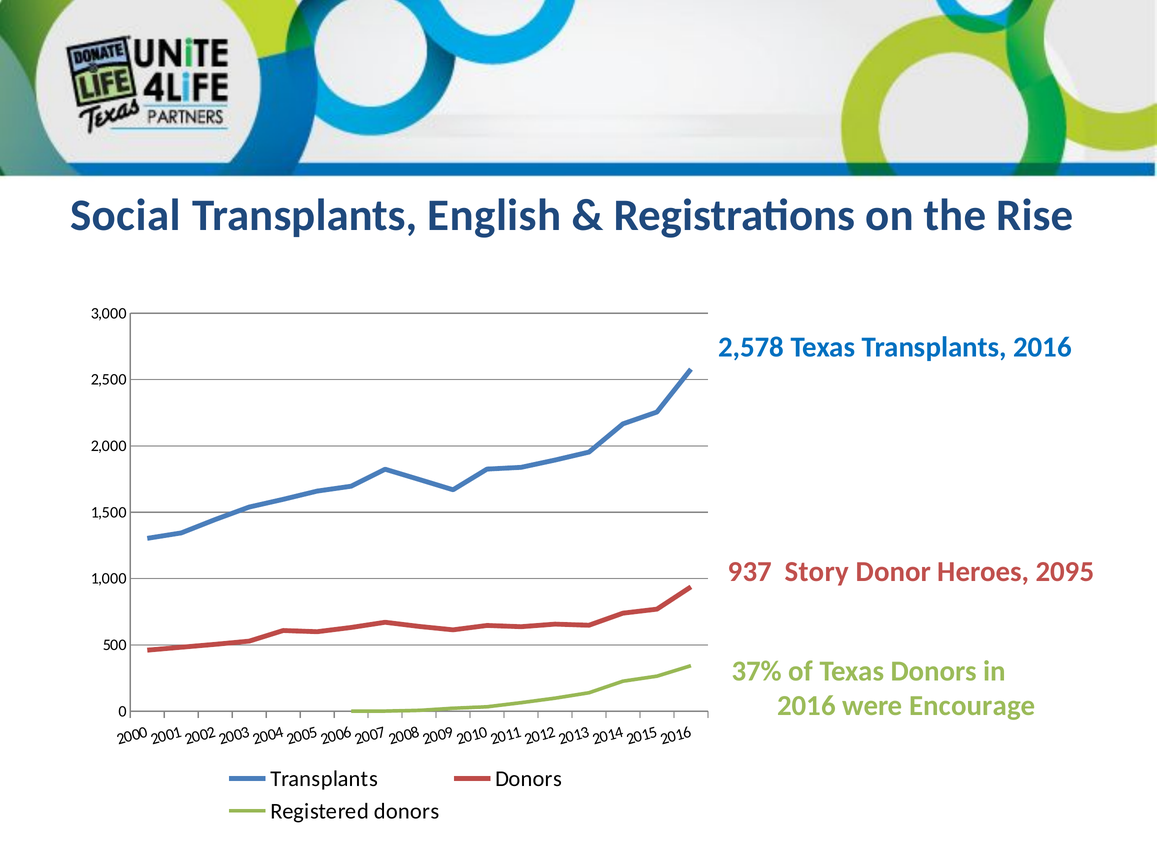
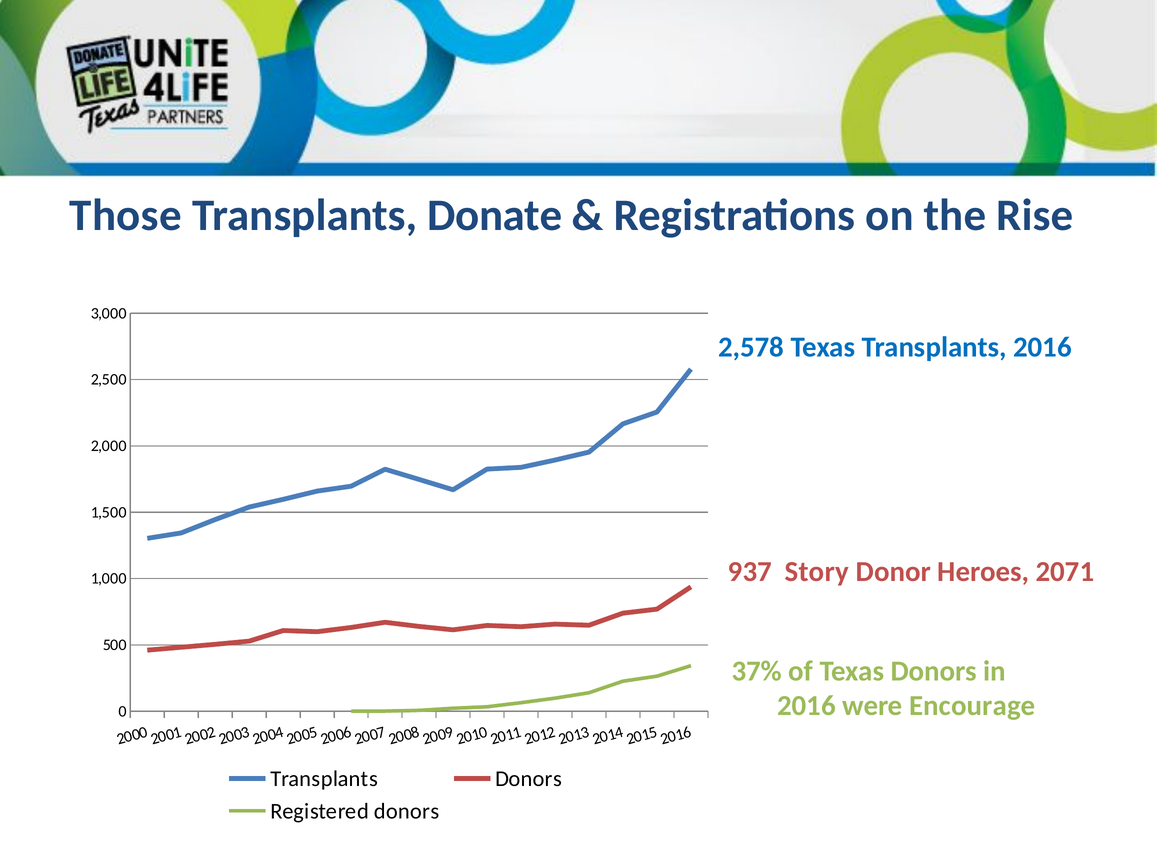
Social: Social -> Those (126, 215)
English: English -> Donate (495, 215)
2095: 2095 -> 2071 (1065, 571)
